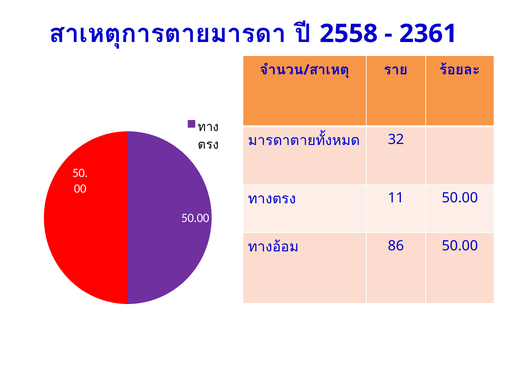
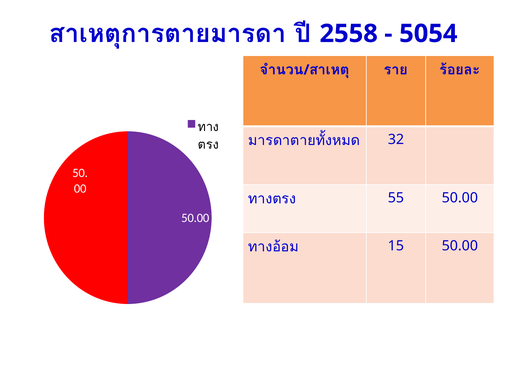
2361: 2361 -> 5054 (428, 34)
11: 11 -> 55 (396, 198)
86: 86 -> 15 (396, 246)
